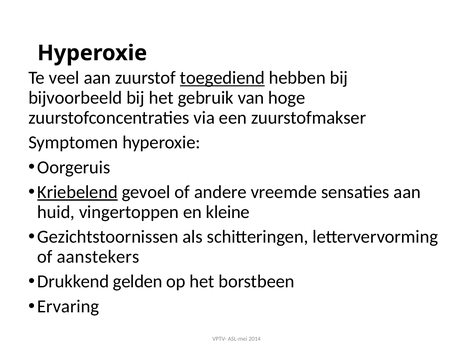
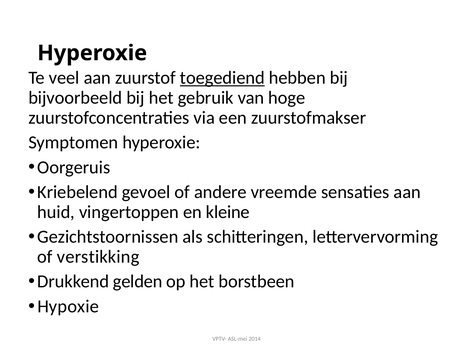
Kriebelend underline: present -> none (77, 192)
aanstekers: aanstekers -> verstikking (98, 256)
Ervaring: Ervaring -> Hypoxie (68, 306)
